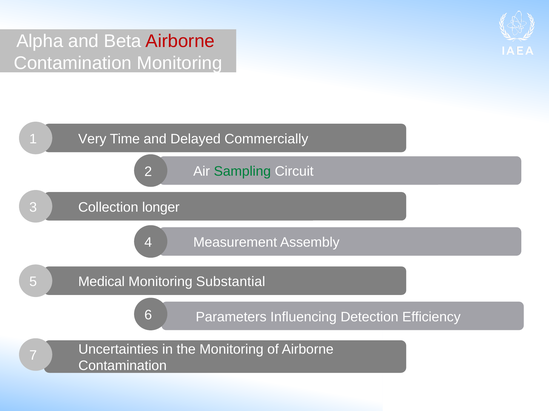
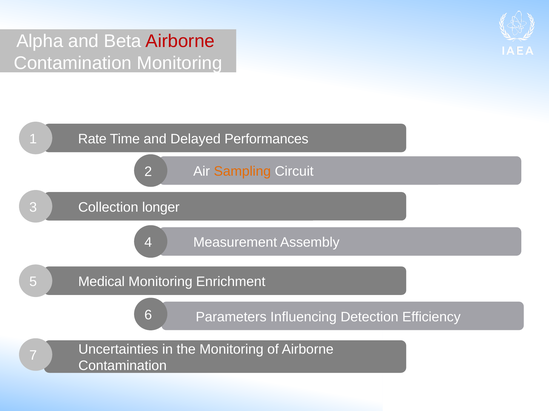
Very: Very -> Rate (92, 139)
Commercially: Commercially -> Performances (266, 139)
Sampling colour: green -> orange (242, 172)
Substantial: Substantial -> Enrichment (231, 282)
